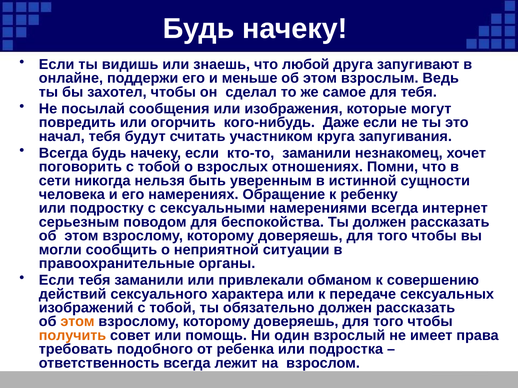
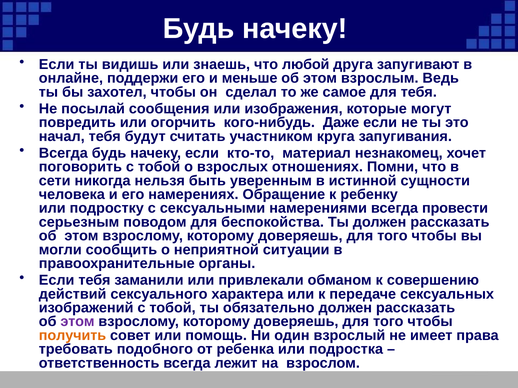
кто-то заманили: заманили -> материал (317, 153)
интернет: интернет -> провести (455, 208)
этом colour: orange -> purple (77, 322)
